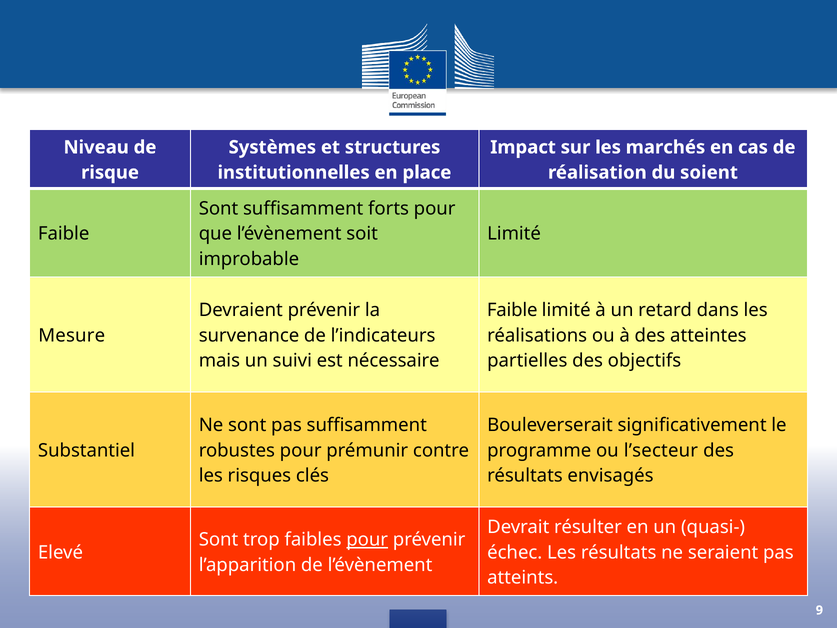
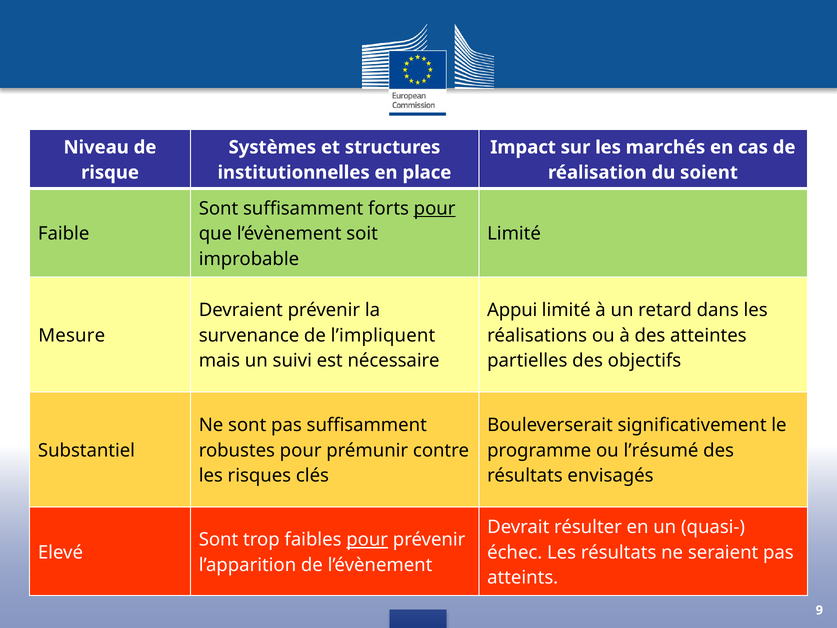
pour underline: none -> present (435, 208)
Faible: Faible -> Appui (512, 310)
l’indicateurs: l’indicateurs -> l’impliquent (383, 335)
l’secteur: l’secteur -> l’résumé (661, 450)
